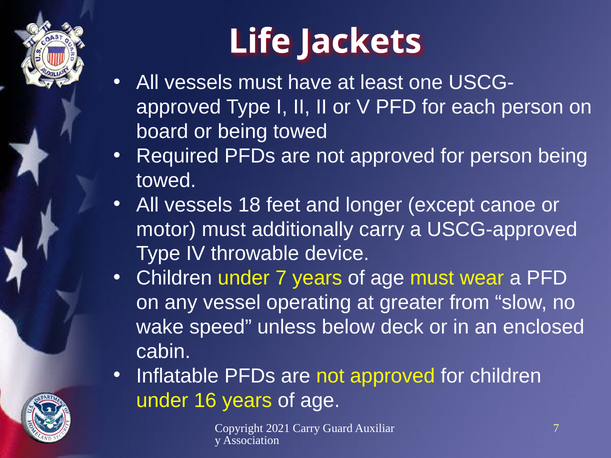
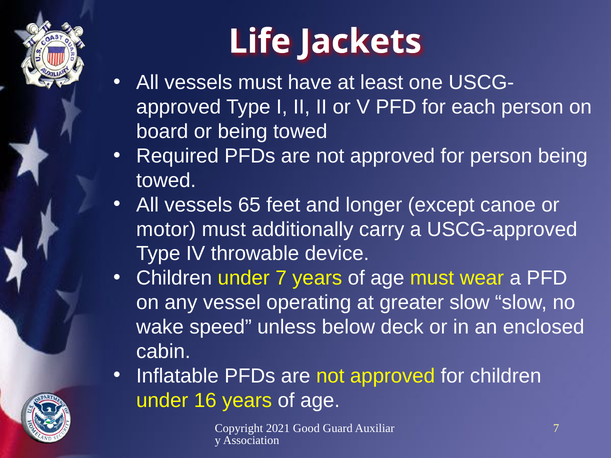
18: 18 -> 65 (249, 205)
greater from: from -> slow (470, 303)
2021 Carry: Carry -> Good (306, 429)
